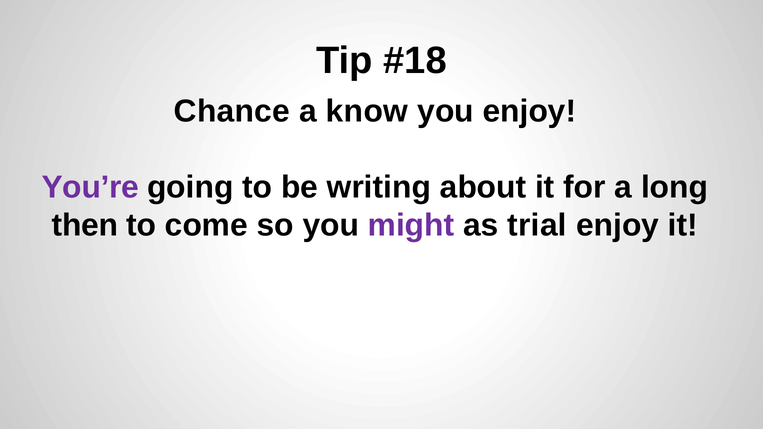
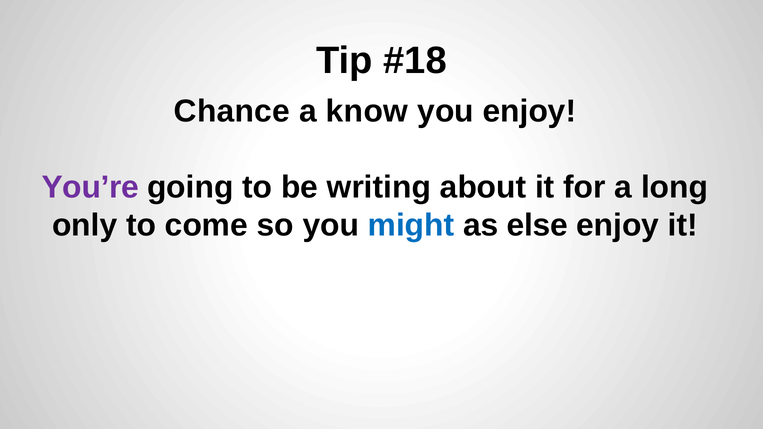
then: then -> only (85, 226)
might colour: purple -> blue (411, 226)
trial: trial -> else (537, 226)
